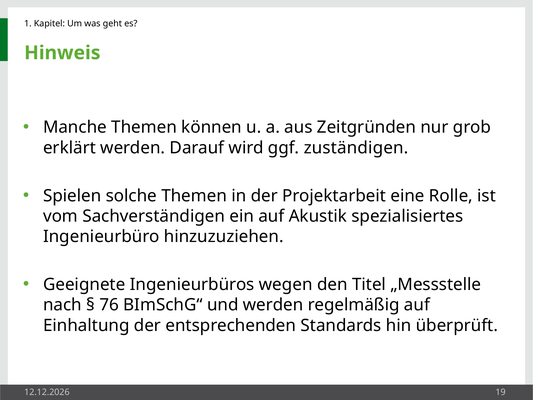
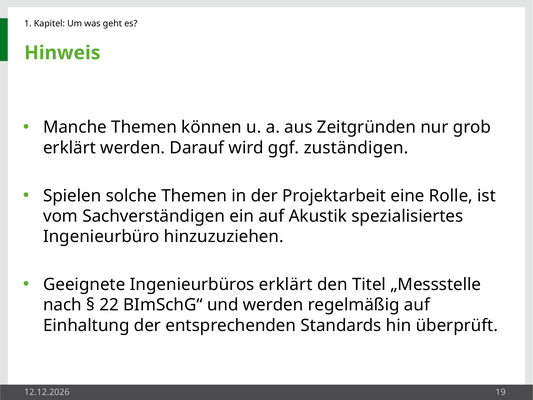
Ingenieurbüros wegen: wegen -> erklärt (286, 284)
76: 76 -> 22 (109, 305)
